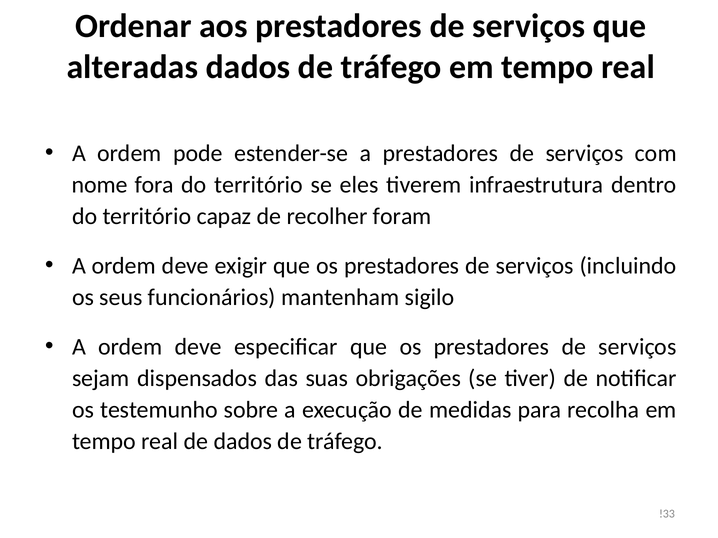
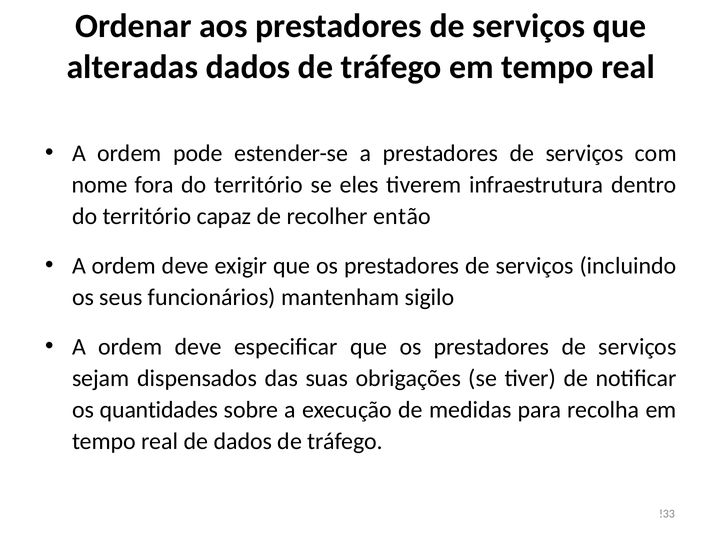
foram: foram -> então (402, 216)
testemunho: testemunho -> quantidades (159, 410)
